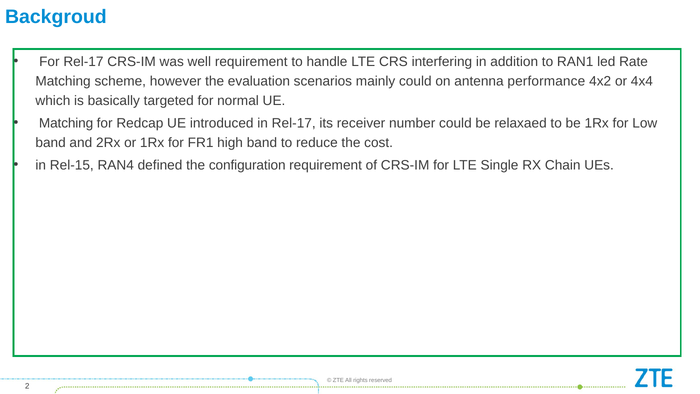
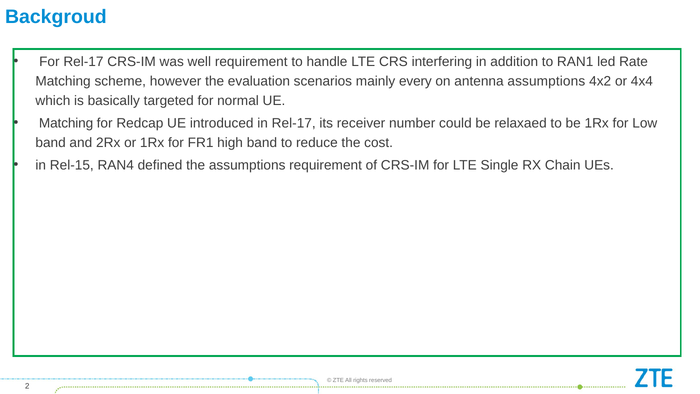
mainly could: could -> every (415, 81)
antenna performance: performance -> assumptions (546, 81)
the configuration: configuration -> assumptions (247, 165)
